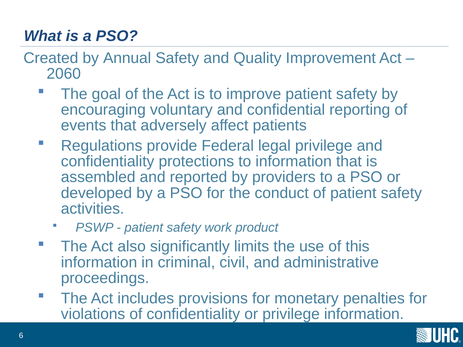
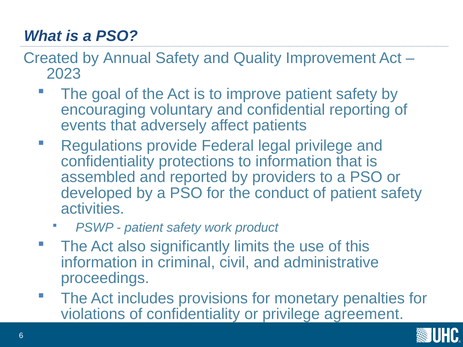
2060: 2060 -> 2023 (64, 74)
privilege information: information -> agreement (364, 314)
